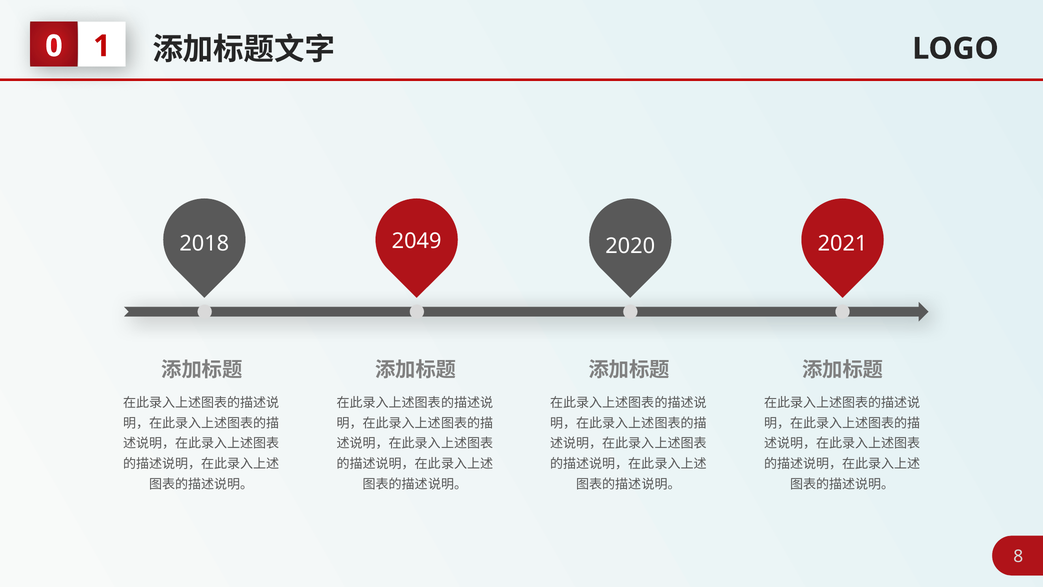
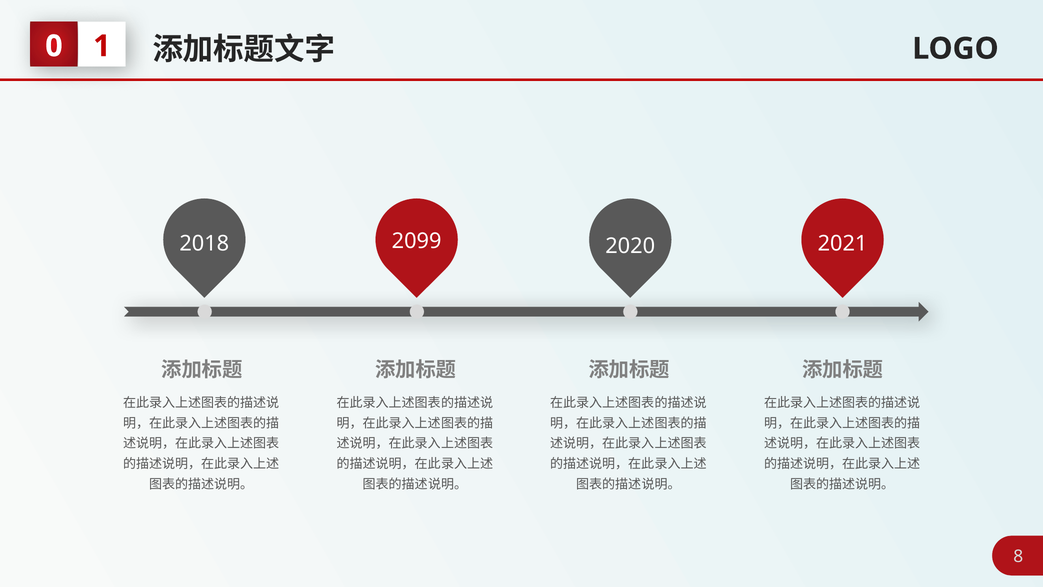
2049: 2049 -> 2099 (417, 241)
